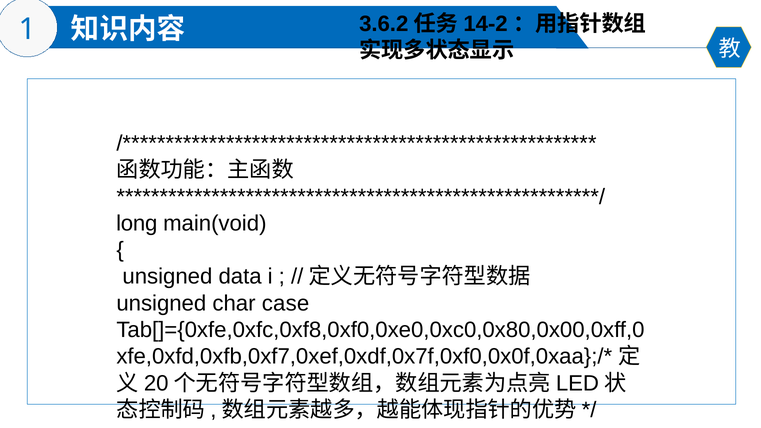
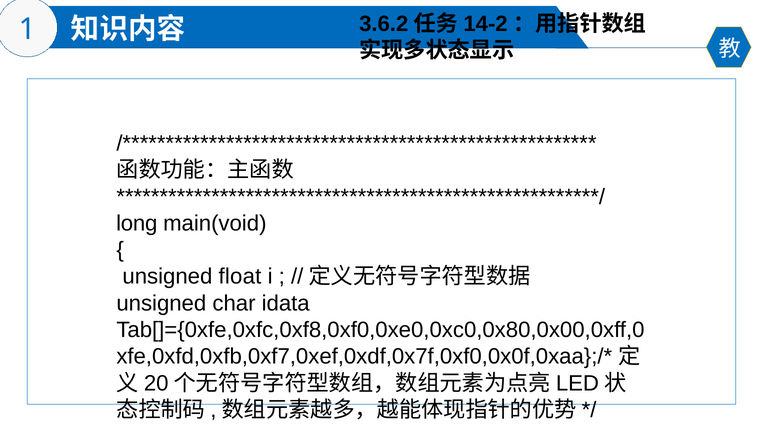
data: data -> float (240, 277)
case: case -> idata (286, 303)
